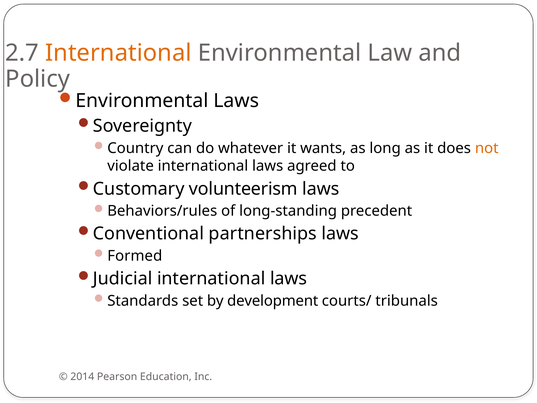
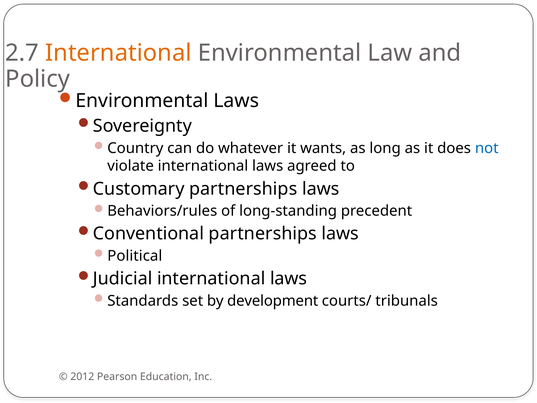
not colour: orange -> blue (487, 148)
Customary volunteerism: volunteerism -> partnerships (243, 189)
Formed: Formed -> Political (135, 256)
2014: 2014 -> 2012 (82, 377)
